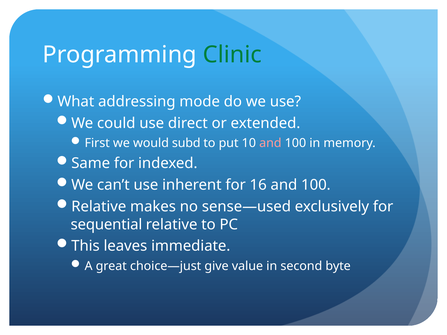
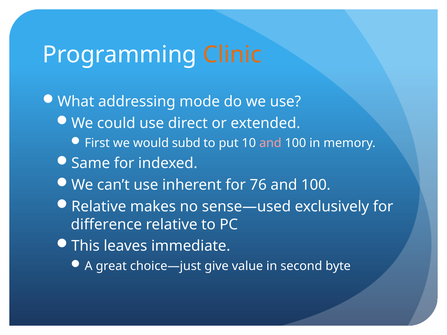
Clinic colour: green -> orange (232, 55)
16: 16 -> 76 (258, 185)
sequential: sequential -> difference (106, 225)
